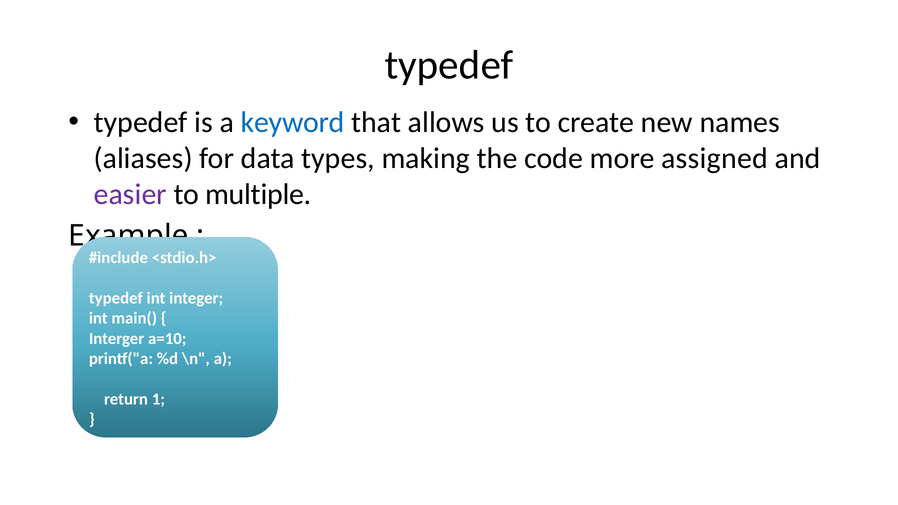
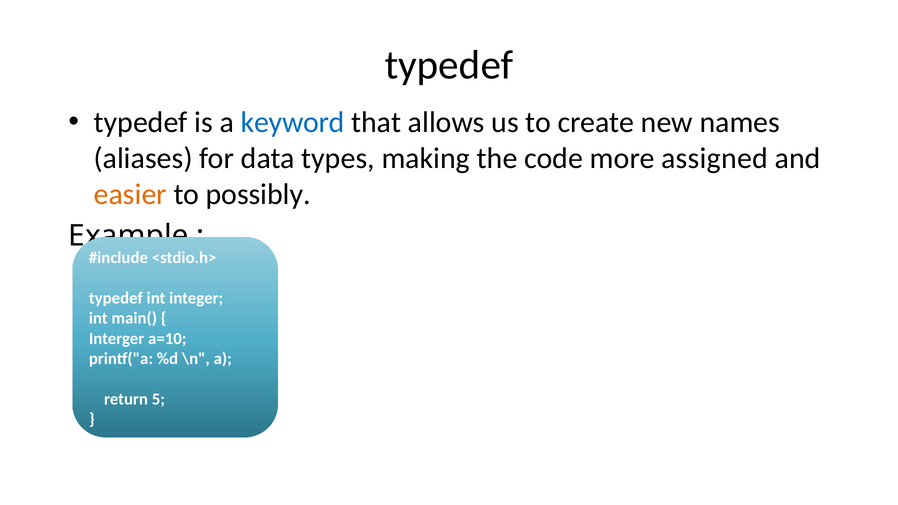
easier colour: purple -> orange (130, 194)
multiple: multiple -> possibly (258, 194)
1: 1 -> 5 (158, 399)
